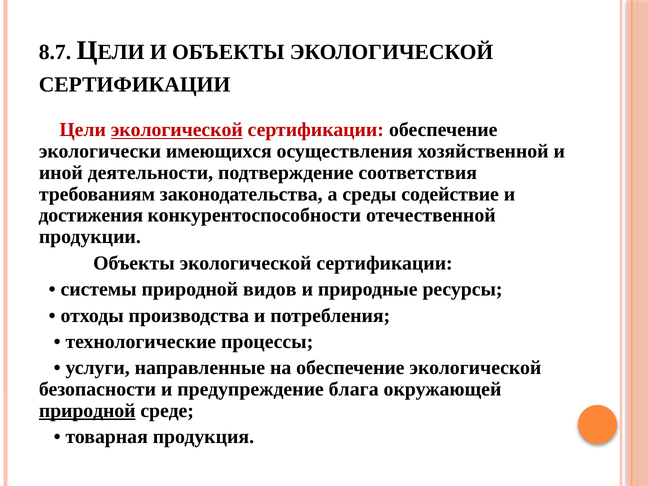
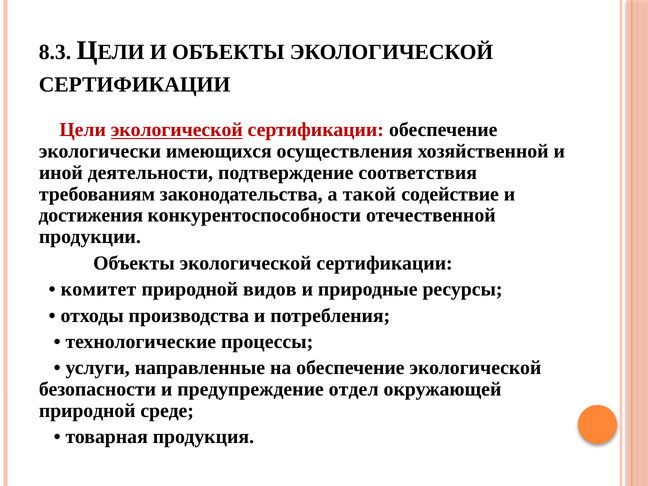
8.7: 8.7 -> 8.3 (55, 52)
среды: среды -> такой (369, 194)
системы: системы -> комитет (98, 289)
блага: блага -> отдел (354, 389)
природной underline: present -> none (87, 411)
